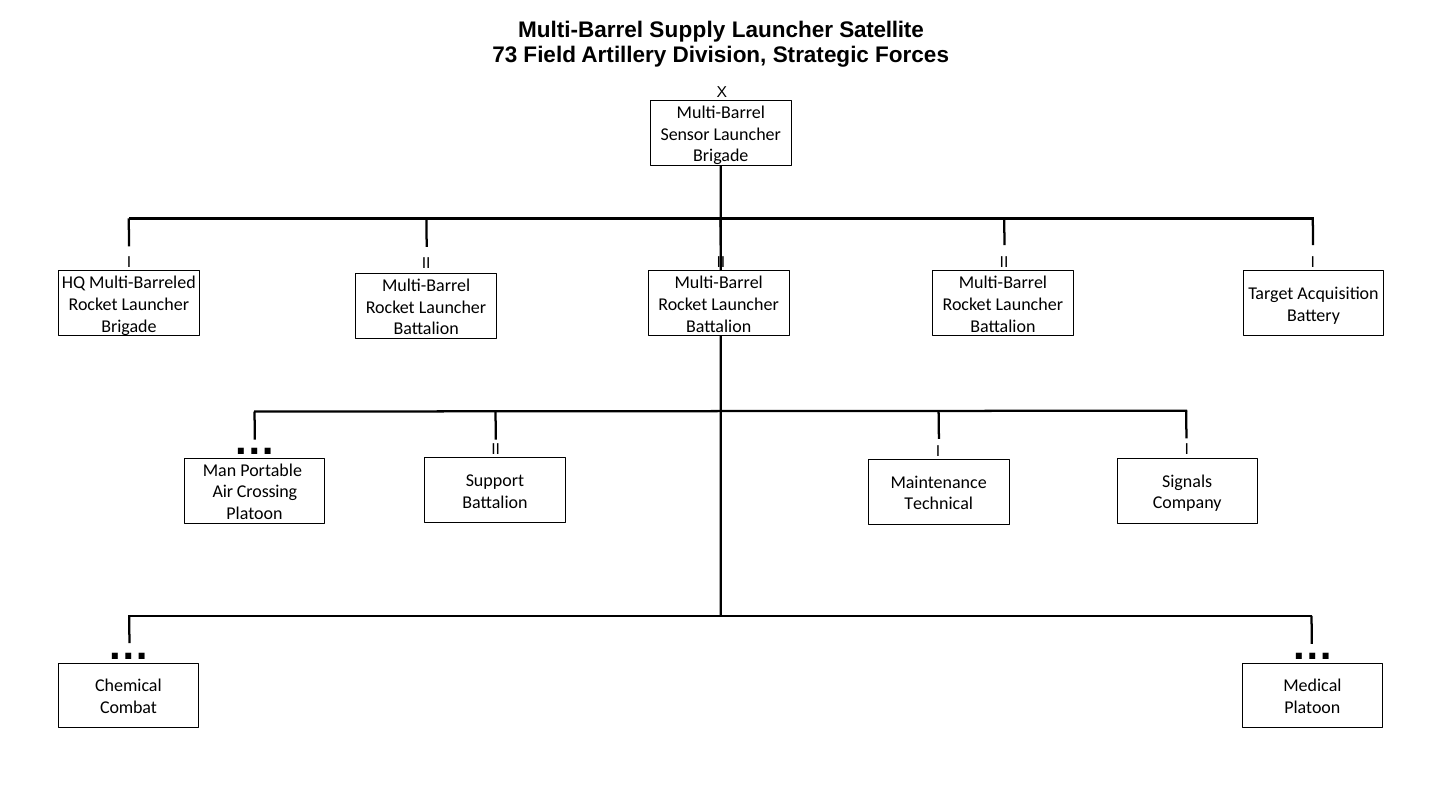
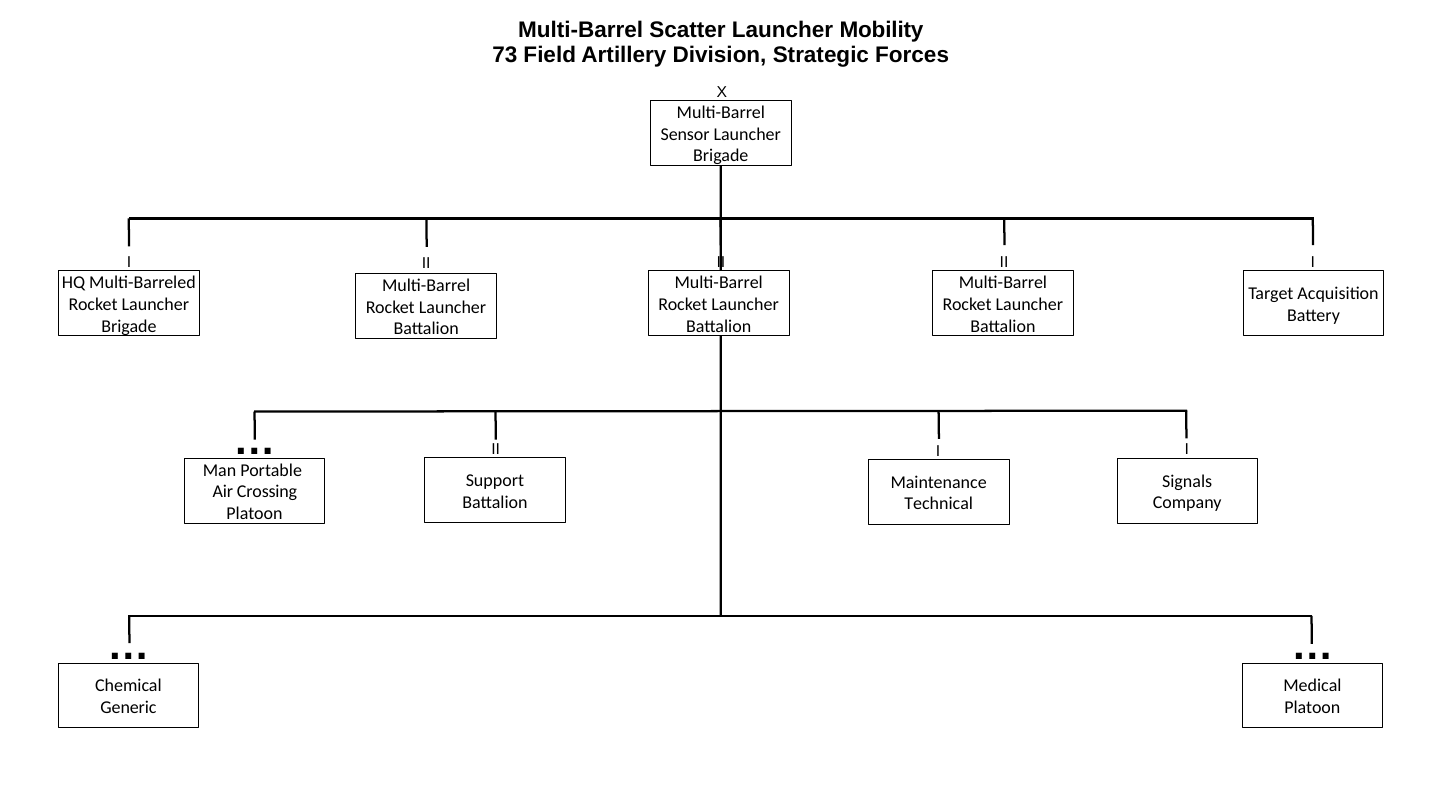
Supply: Supply -> Scatter (688, 30)
Satellite: Satellite -> Mobility (882, 30)
Combat: Combat -> Generic (128, 708)
